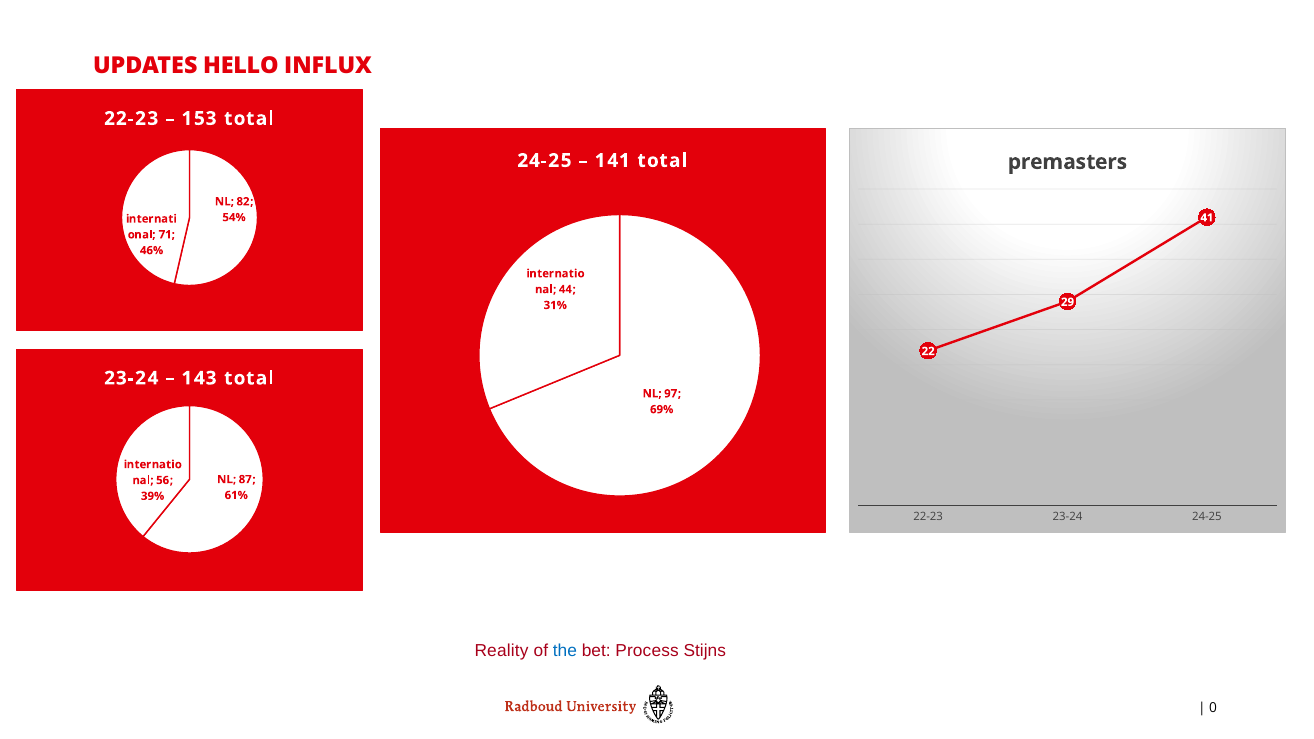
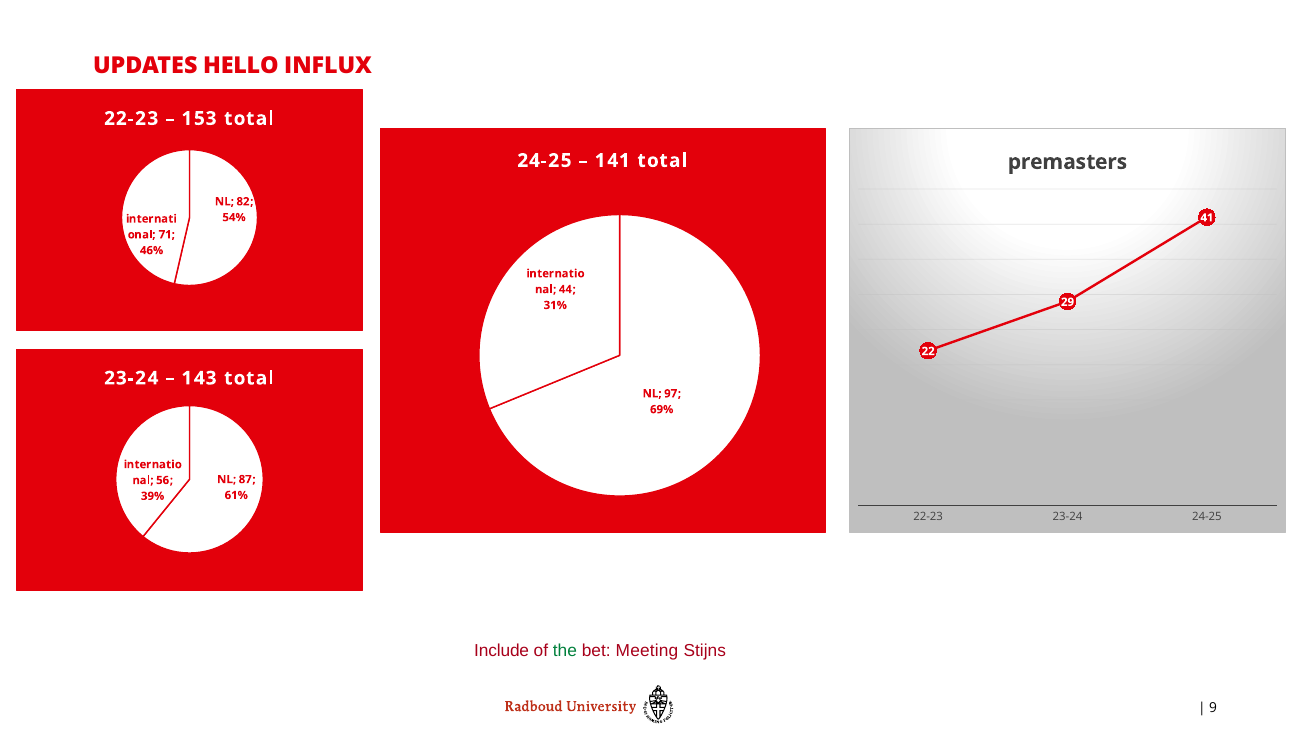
Reality: Reality -> Include (502, 650)
the colour: blue -> green (565, 650)
Process: Process -> Meeting (647, 650)
0: 0 -> 9 (1213, 708)
